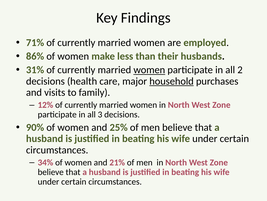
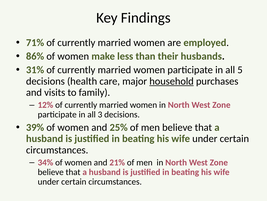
women underline: present -> none (149, 70)
2: 2 -> 5 (240, 70)
90%: 90% -> 39% (35, 127)
